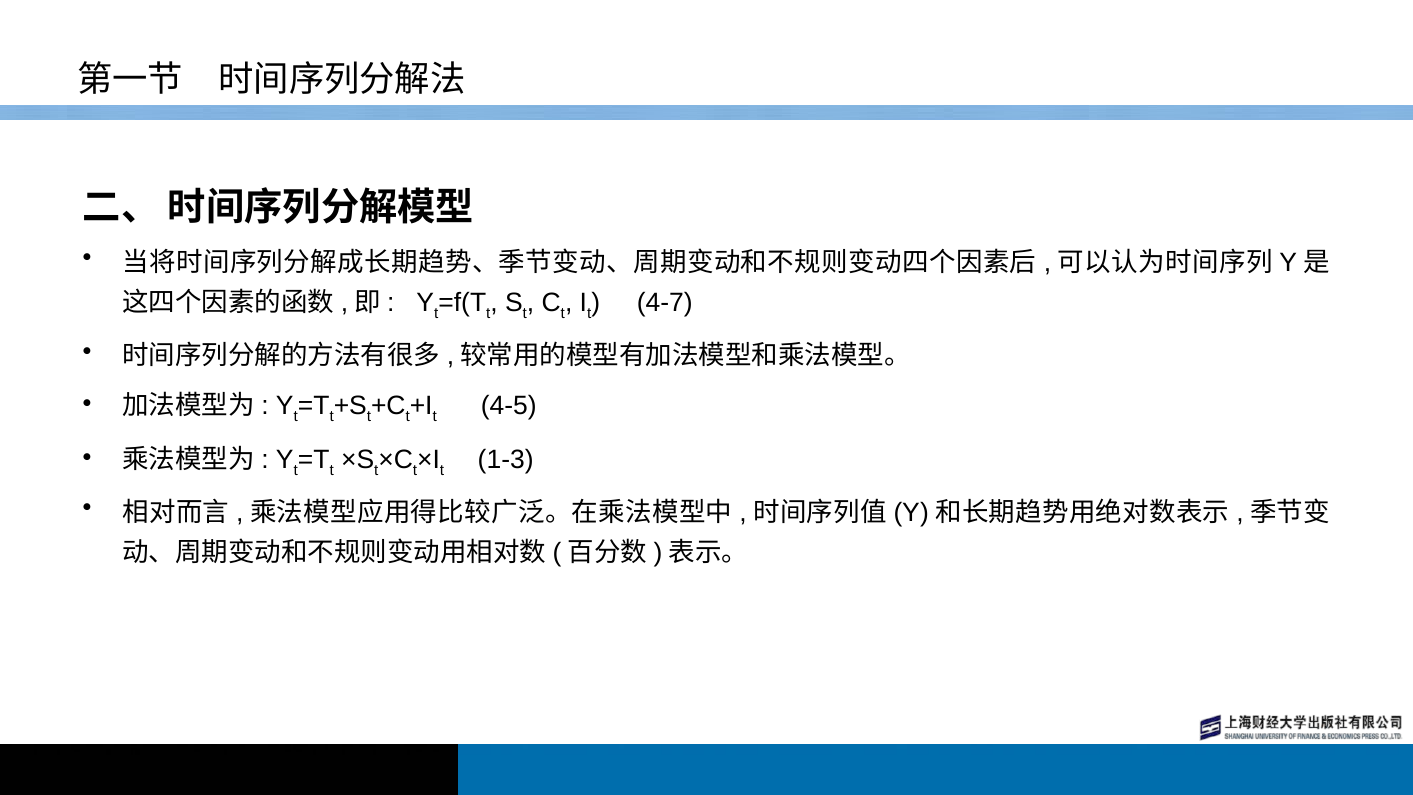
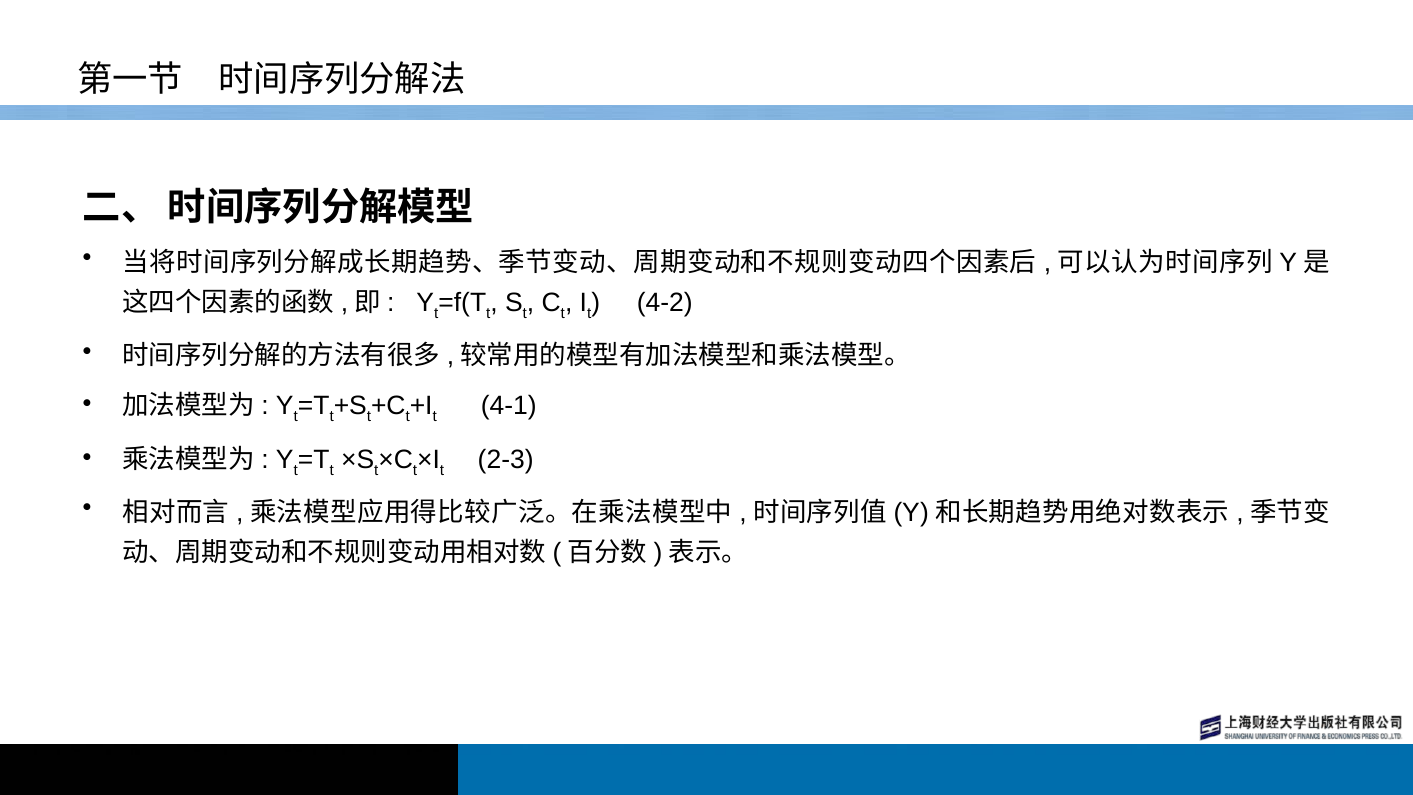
4-7: 4-7 -> 4-2 (665, 303)
4-5: 4-5 -> 4-1 (509, 406)
1-3: 1-3 -> 2-3 (506, 460)
